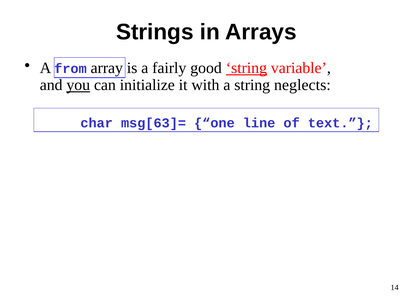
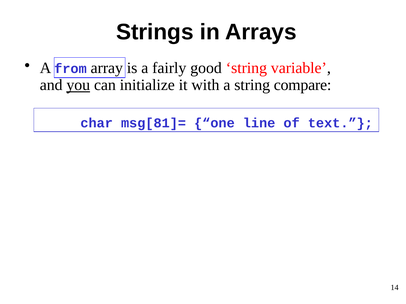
string underline: present -> none (246, 68)
neglects: neglects -> compare (303, 85)
msg[63]=: msg[63]= -> msg[81]= (154, 123)
